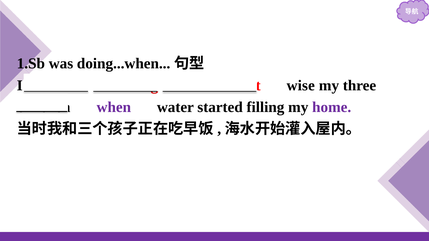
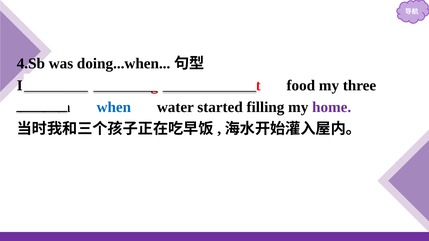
1.Sb: 1.Sb -> 4.Sb (31, 64)
wise: wise -> food (301, 85)
when colour: purple -> blue (114, 107)
